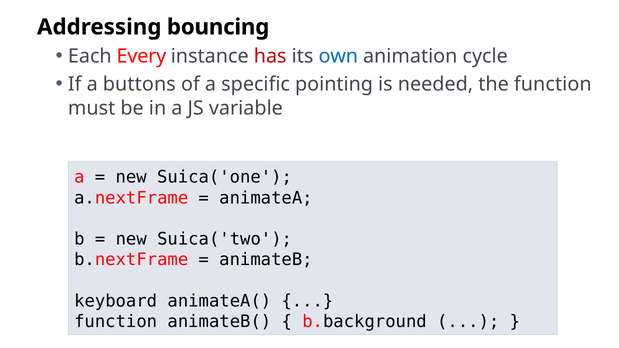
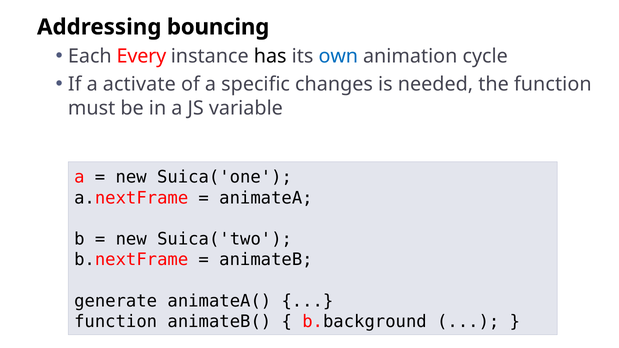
has colour: red -> black (270, 56)
buttons: buttons -> activate (139, 84)
pointing: pointing -> changes (334, 84)
keyboard: keyboard -> generate (116, 301)
